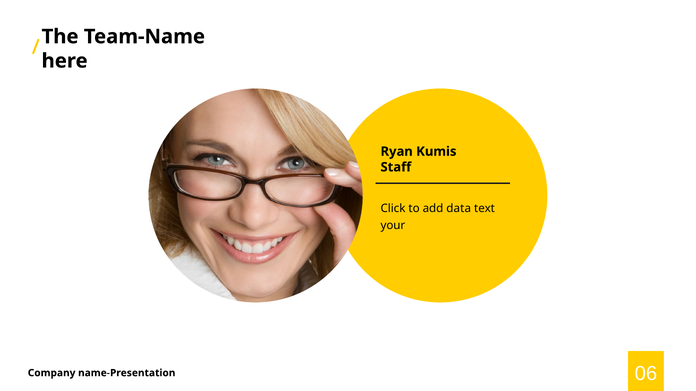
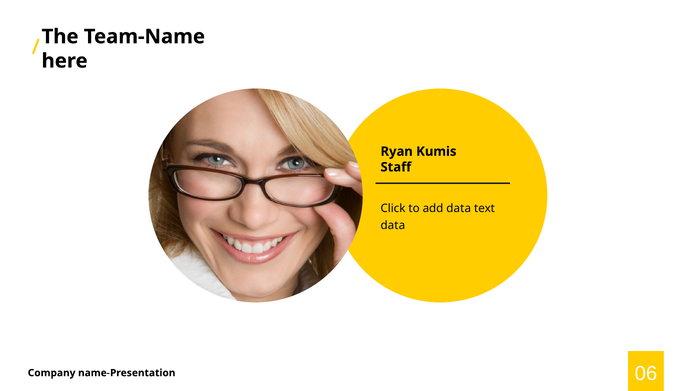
your: your -> data (393, 226)
